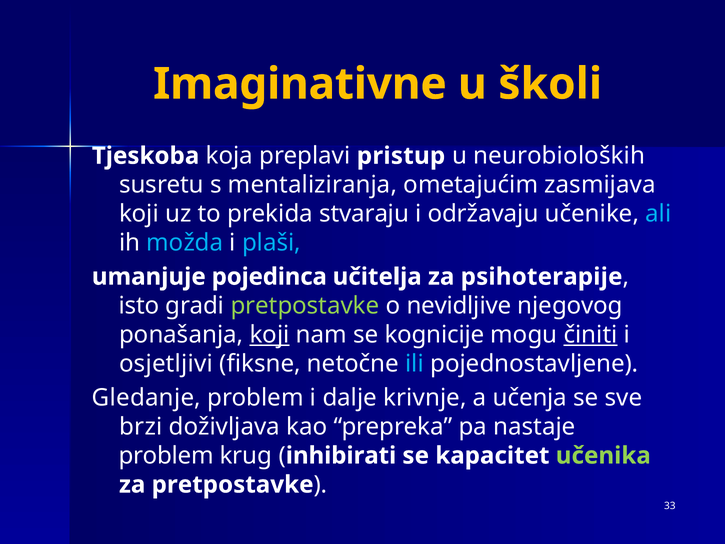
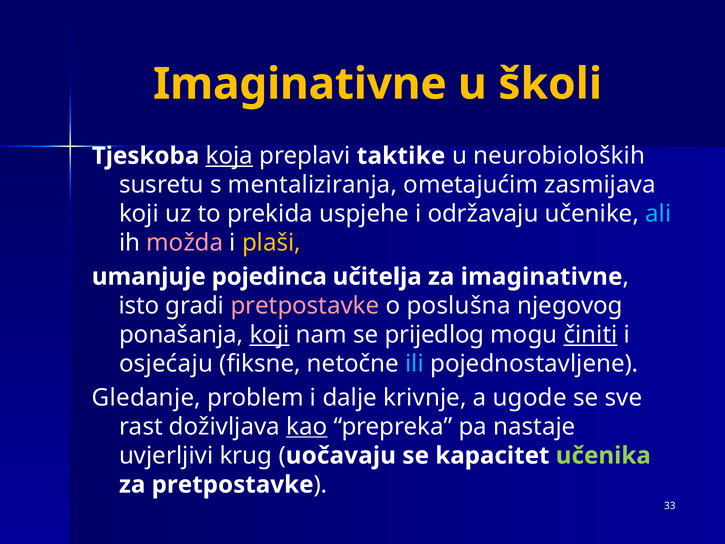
koja underline: none -> present (229, 156)
pristup: pristup -> taktike (401, 156)
stvaraju: stvaraju -> uspjehe (364, 214)
možda colour: light blue -> pink (185, 243)
plaši colour: light blue -> yellow (271, 243)
za psihoterapije: psihoterapije -> imaginativne (542, 277)
pretpostavke colour: light green -> pink (305, 306)
nevidljive: nevidljive -> poslušna (459, 306)
kognicije: kognicije -> prijedlog (434, 335)
osjetljivi: osjetljivi -> osjećaju (166, 364)
učenja: učenja -> ugode (530, 397)
brzi: brzi -> rast (141, 426)
kao underline: none -> present (307, 426)
problem: problem -> uvjerljivi (166, 455)
inhibirati: inhibirati -> uočavaju (341, 455)
